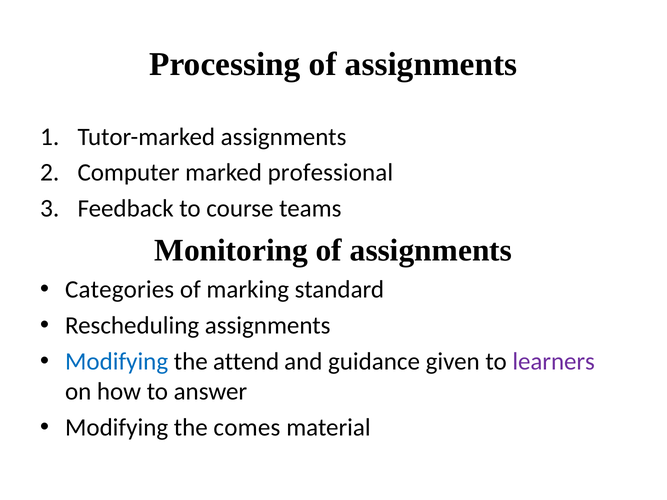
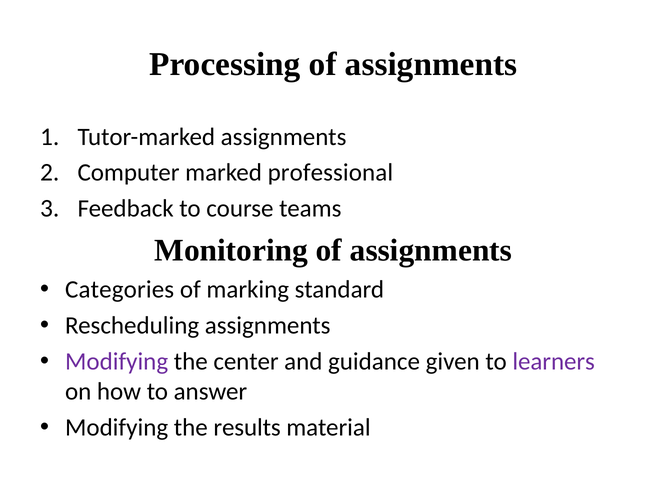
Modifying colour: blue -> purple (117, 362)
attend: attend -> center (246, 362)
comes: comes -> results (247, 428)
